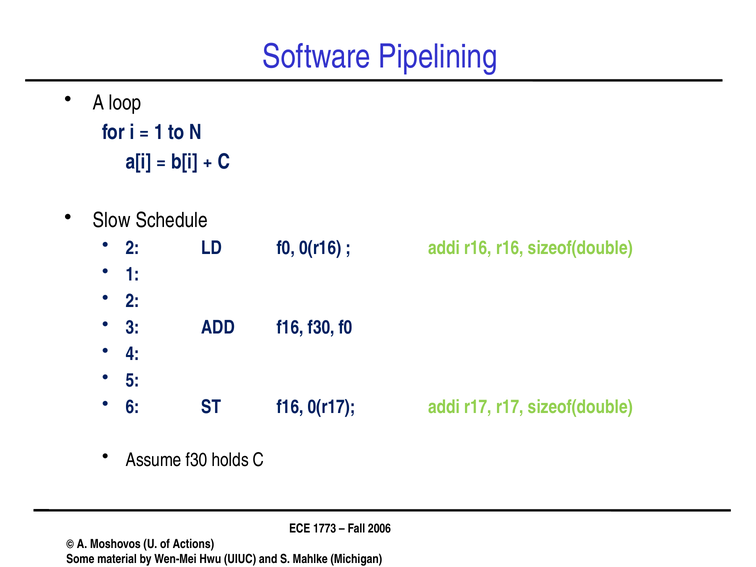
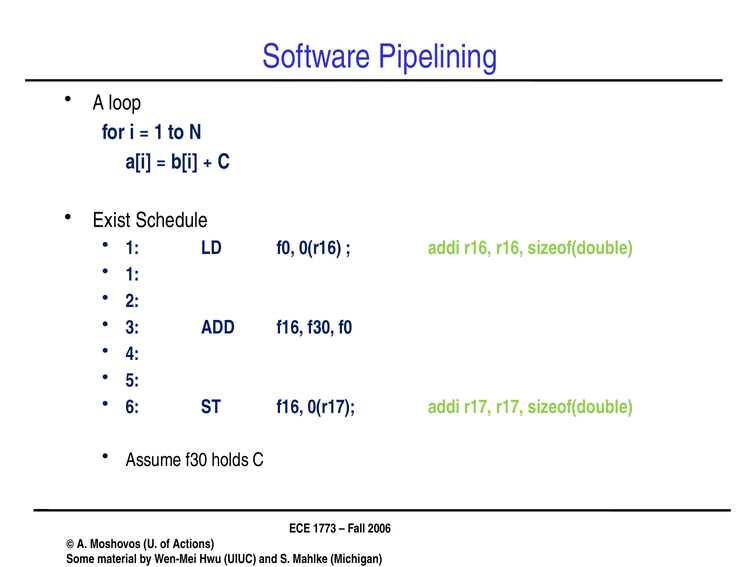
Slow: Slow -> Exist (112, 221)
2: 2 -> 1 (133, 248)
